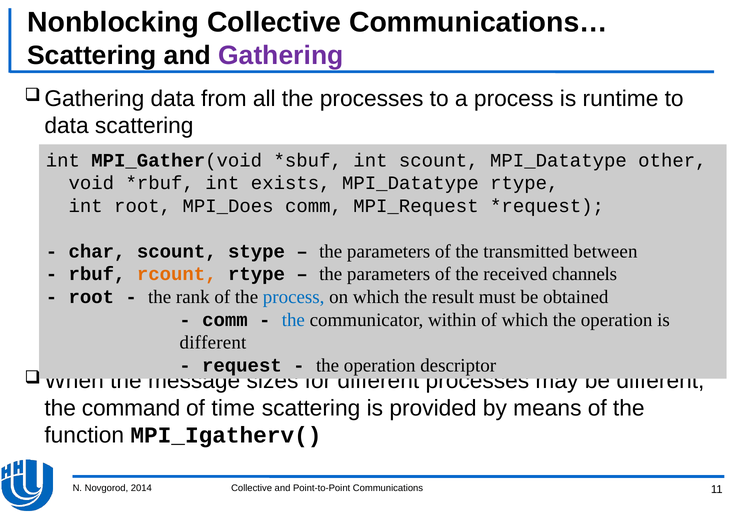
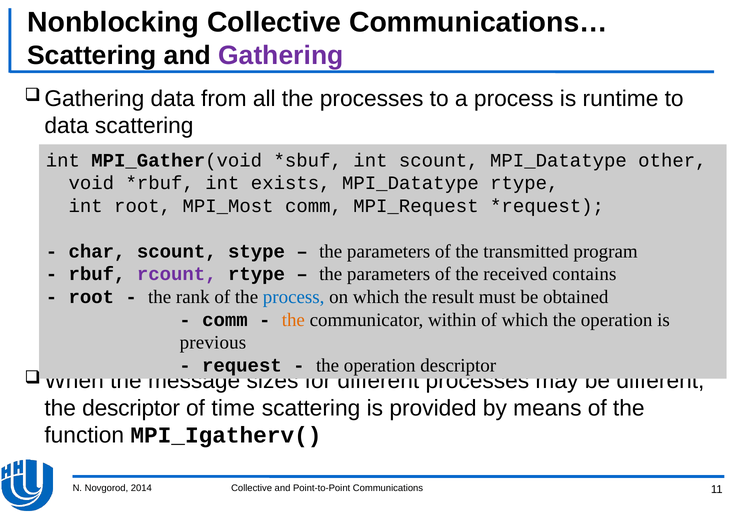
MPI_Does: MPI_Does -> MPI_Most (228, 206)
between: between -> program (606, 251)
rcount colour: orange -> purple (177, 274)
channels: channels -> contains (584, 274)
the colour: blue -> orange (293, 320)
different: different -> previous (213, 342)
the command: command -> descriptor (131, 408)
